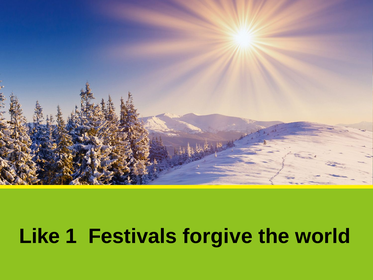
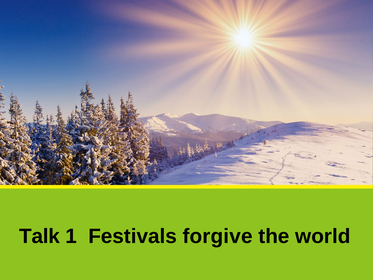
Like: Like -> Talk (40, 236)
